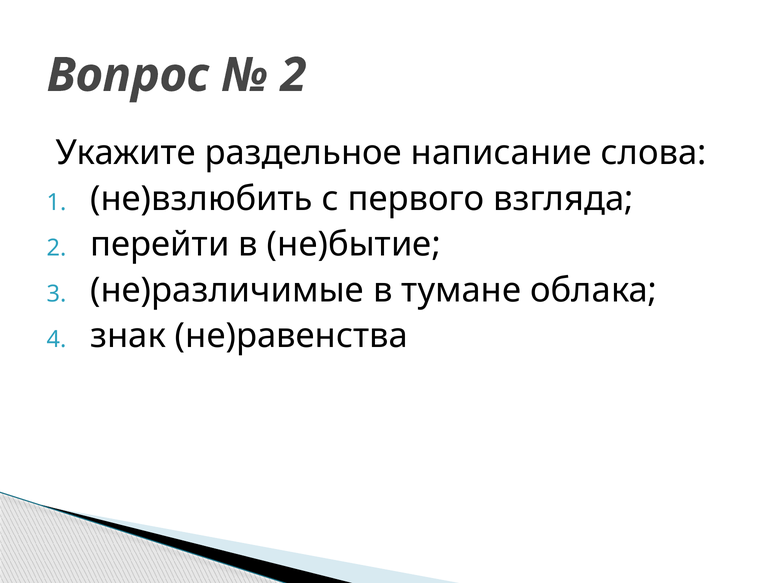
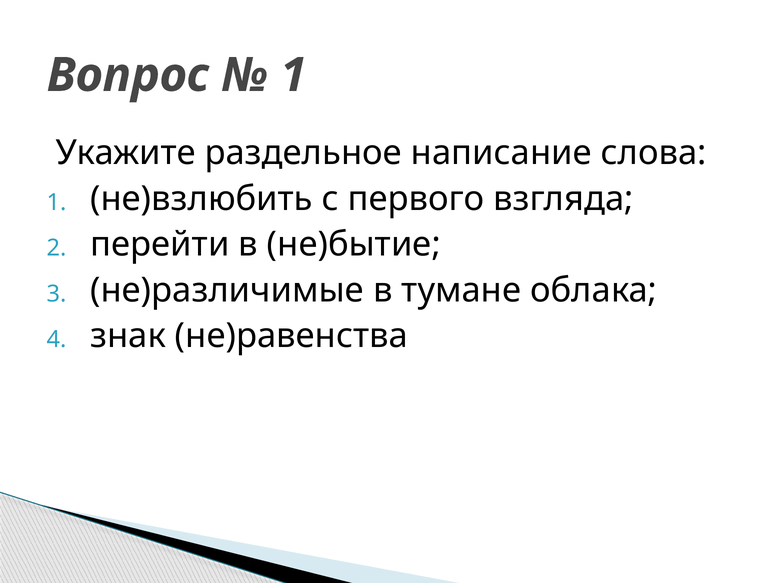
2: 2 -> 1 (293, 75)
